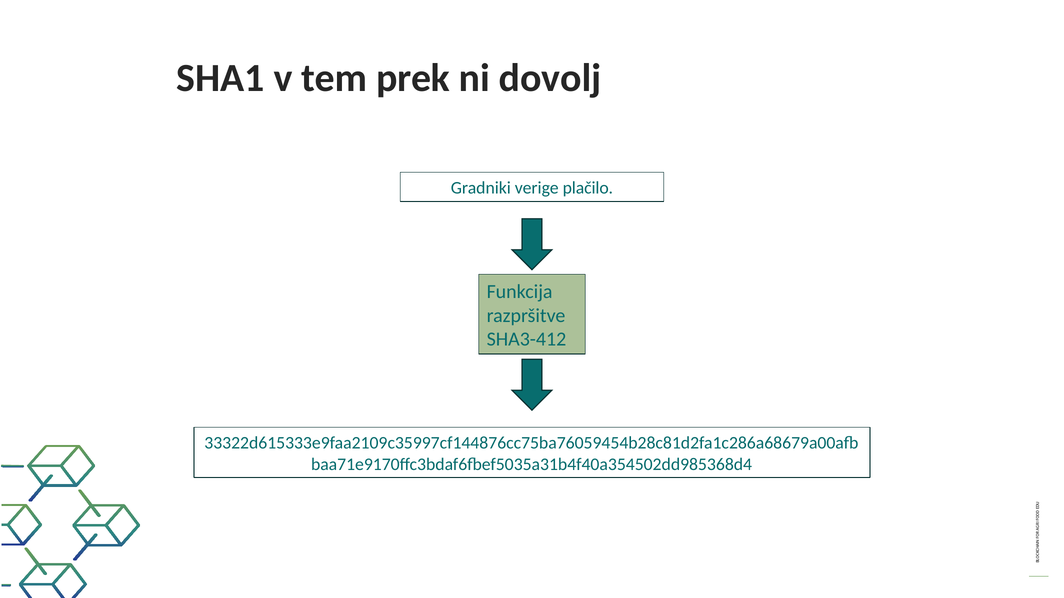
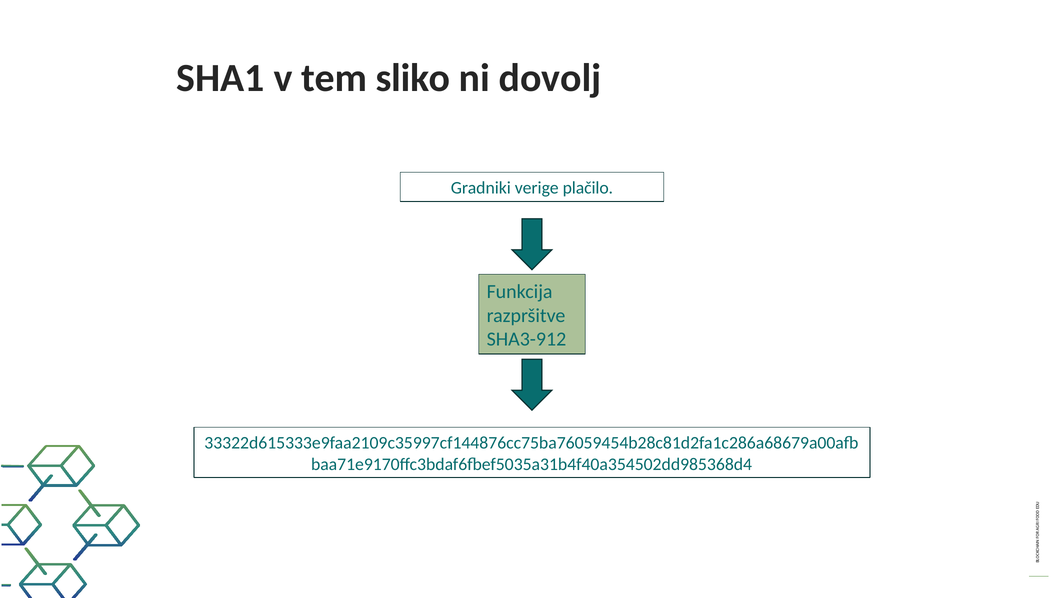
prek: prek -> sliko (413, 78)
SHA3-412: SHA3-412 -> SHA3-912 (526, 340)
